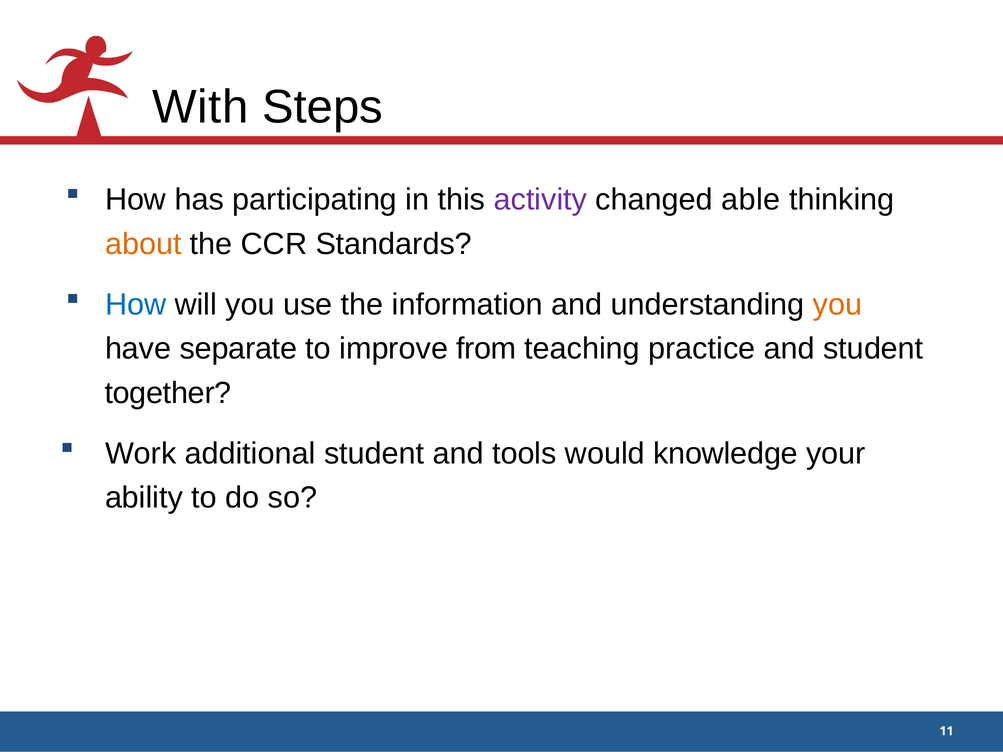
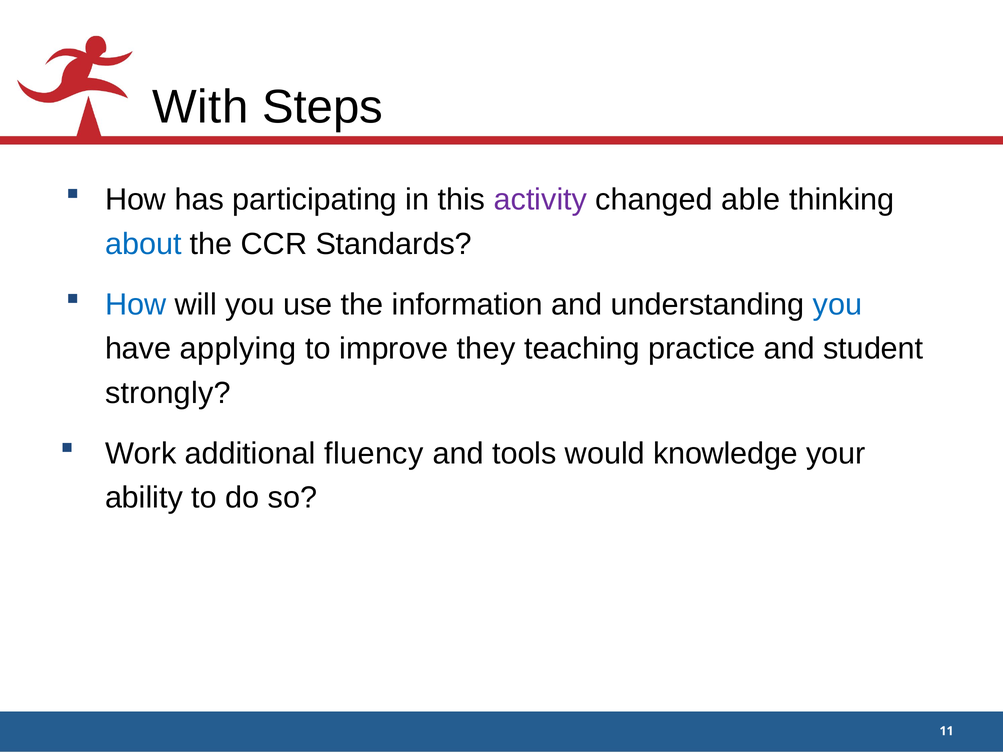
about colour: orange -> blue (143, 244)
you colour: orange -> blue (838, 305)
separate: separate -> applying (238, 349)
from: from -> they (486, 349)
together: together -> strongly (168, 393)
additional student: student -> fluency (374, 454)
